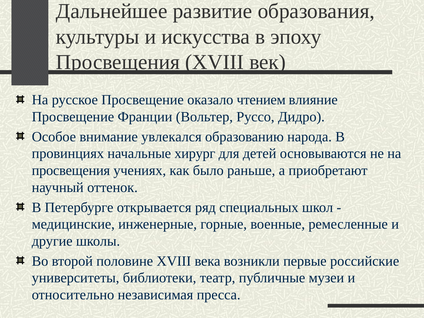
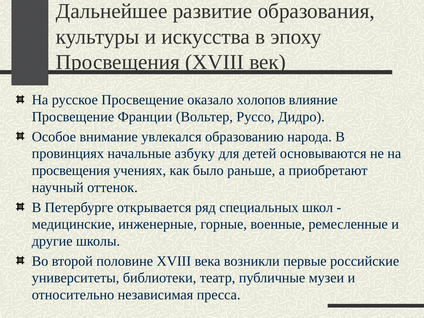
чтением: чтением -> холопов (261, 100)
хирург: хирург -> азбуку (195, 154)
